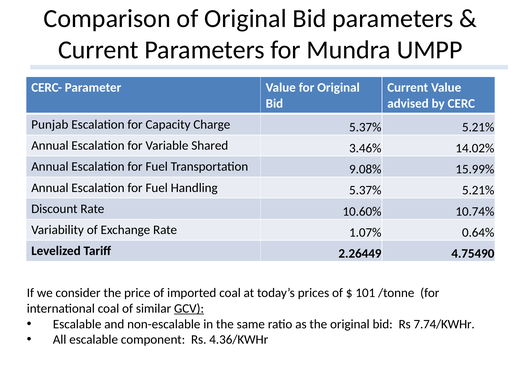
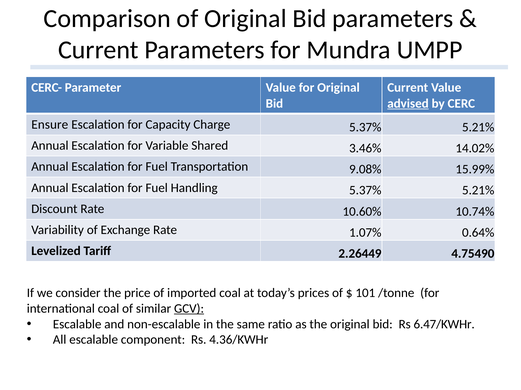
advised underline: none -> present (408, 104)
Punjab: Punjab -> Ensure (50, 125)
7.74/KWHr: 7.74/KWHr -> 6.47/KWHr (444, 325)
